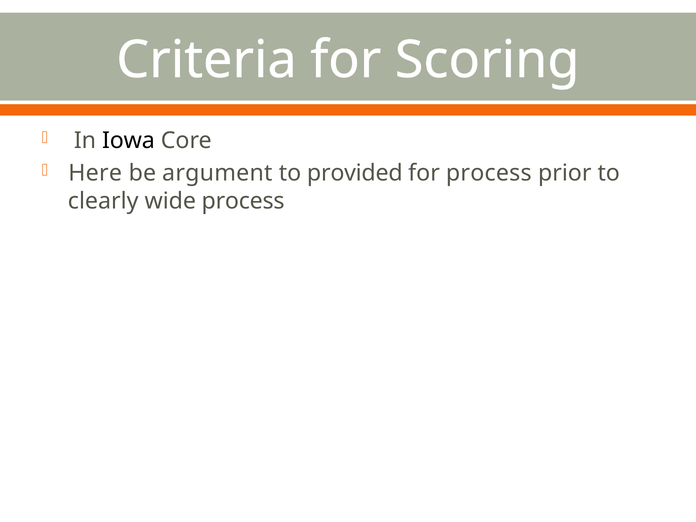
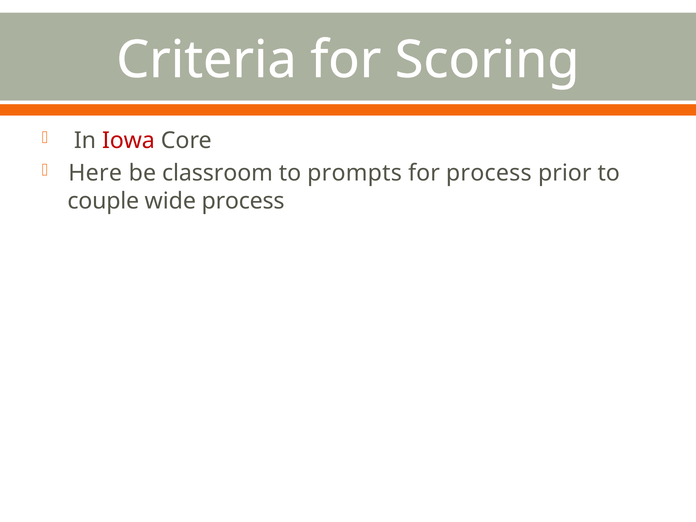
Iowa colour: black -> red (128, 141)
argument: argument -> classroom (217, 173)
provided: provided -> prompts (355, 173)
clearly: clearly -> couple (103, 201)
